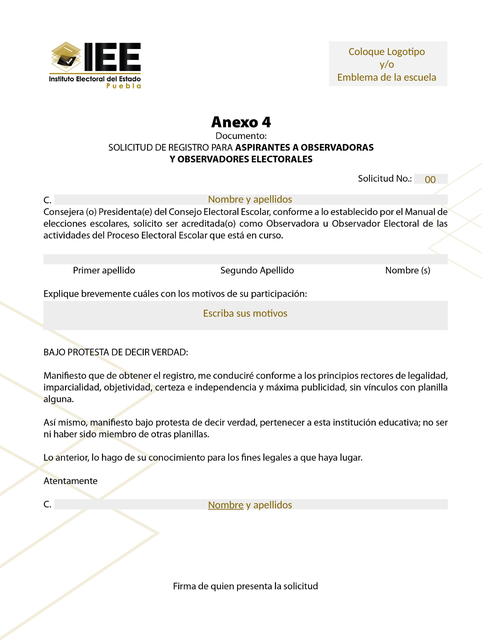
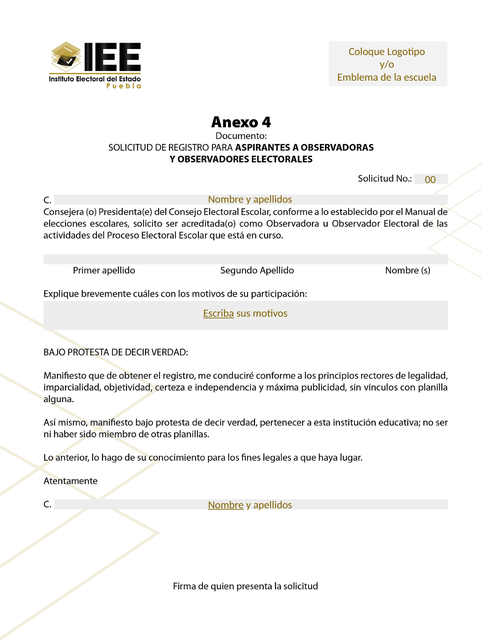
Escriba underline: none -> present (219, 313)
